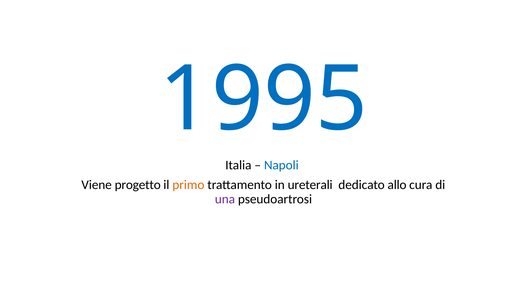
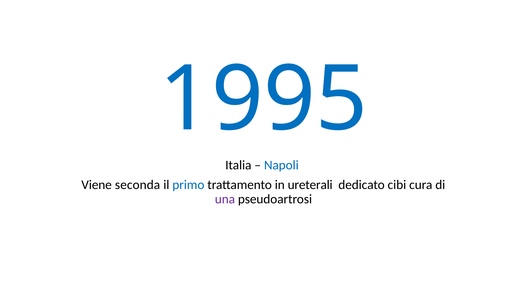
progetto: progetto -> seconda (138, 185)
primo colour: orange -> blue (188, 185)
allo: allo -> cibi (397, 185)
